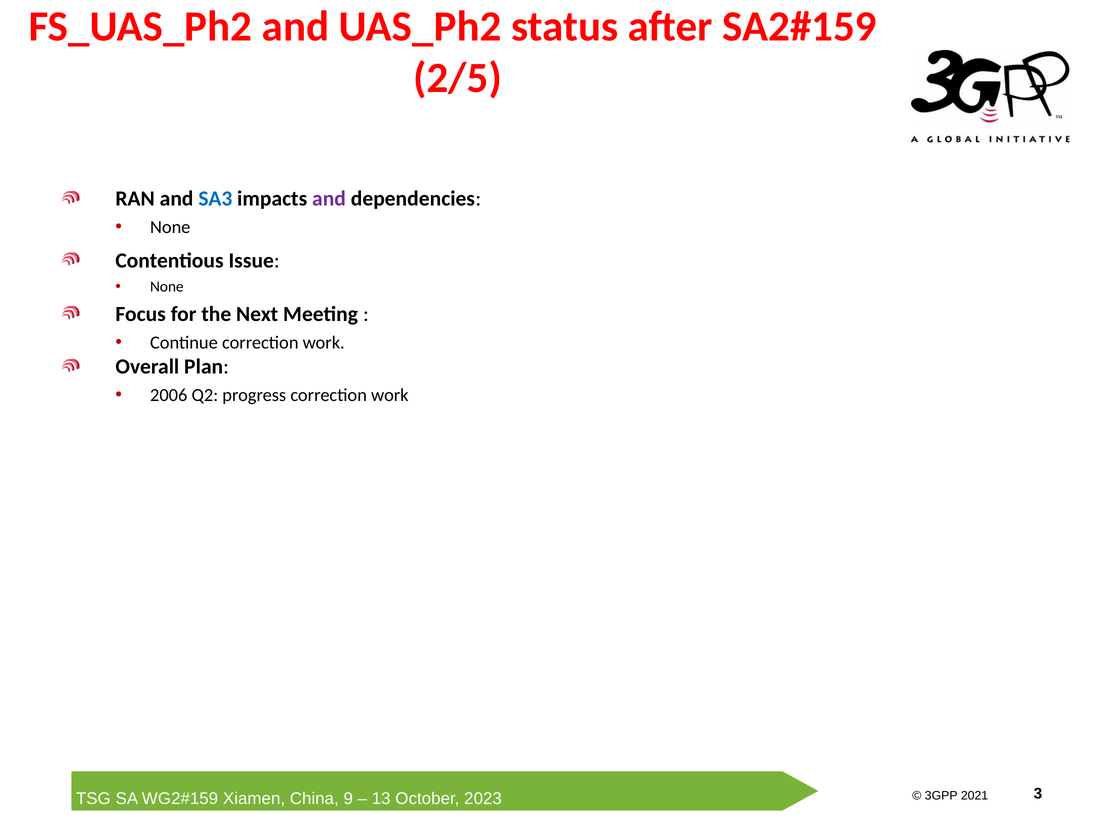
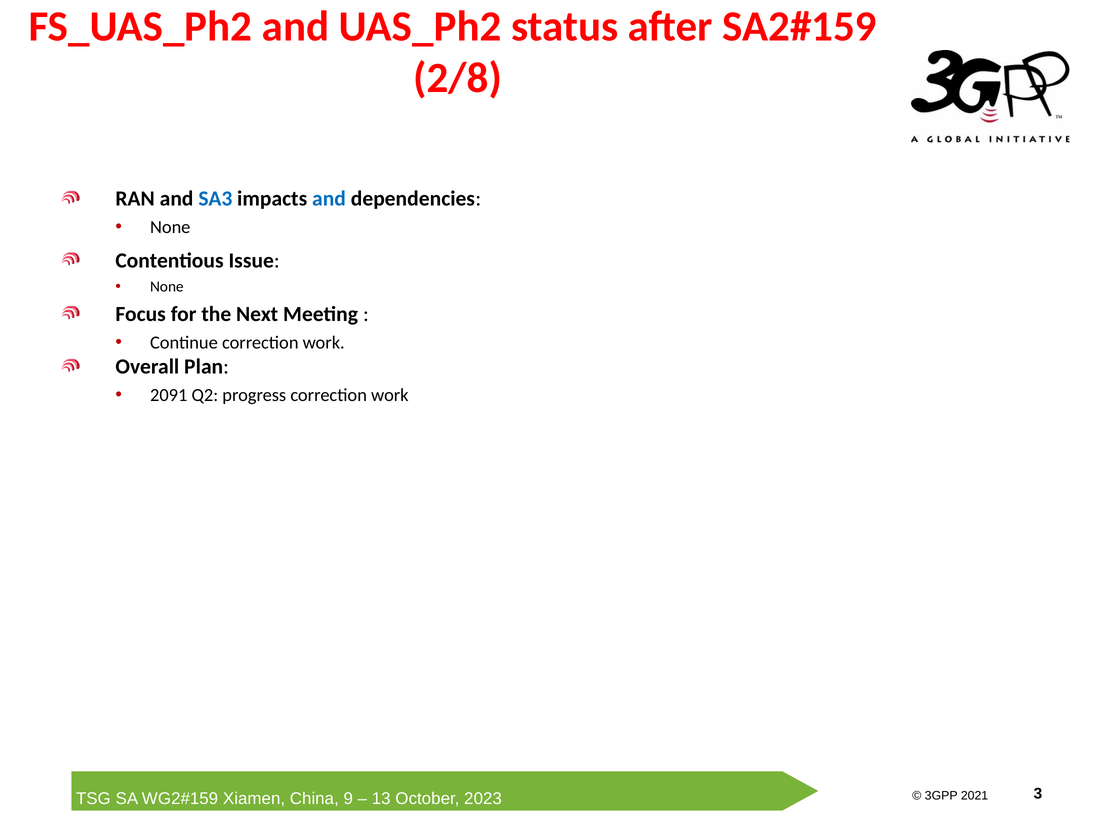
2/5: 2/5 -> 2/8 (458, 78)
and colour: purple -> blue (329, 199)
2006: 2006 -> 2091 (169, 395)
